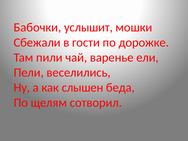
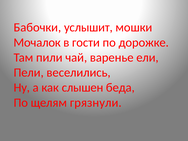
Сбежали: Сбежали -> Мочалок (37, 42)
сотворил: сотворил -> грязнули (96, 103)
